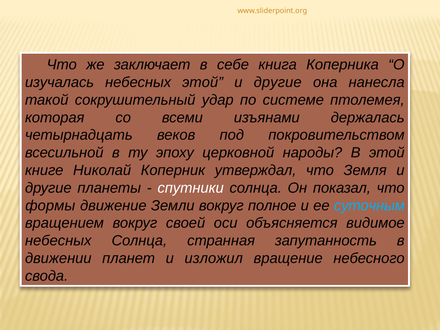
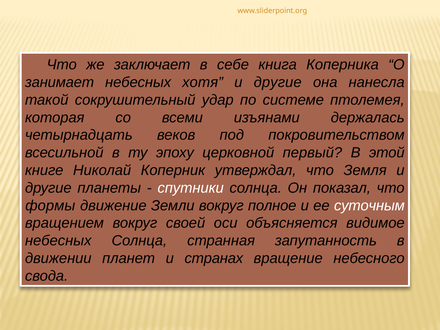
изучалась: изучалась -> занимает (60, 82)
небесных этой: этой -> хотя (203, 82)
народы: народы -> первый (312, 153)
суточным colour: light blue -> white (369, 206)
изложил: изложил -> странах (214, 258)
